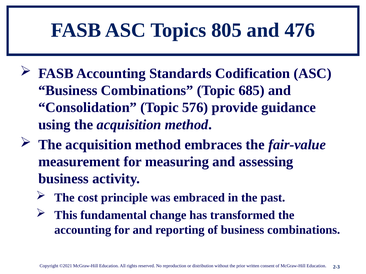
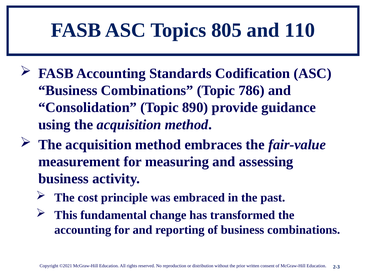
476: 476 -> 110 (300, 30)
685: 685 -> 786 (252, 91)
576: 576 -> 890 (195, 108)
